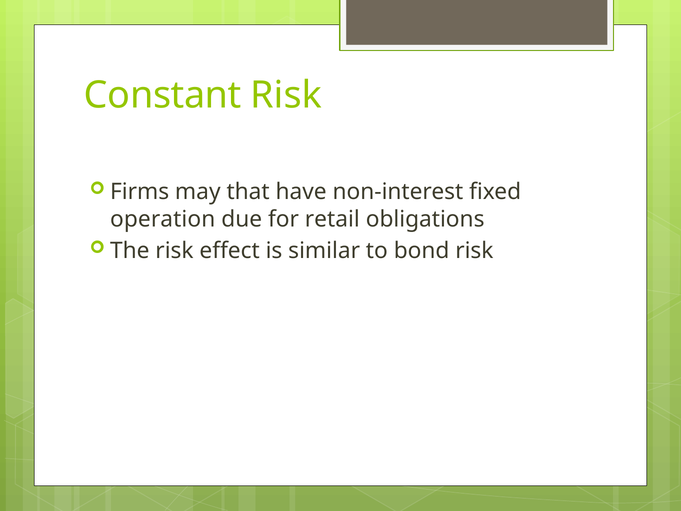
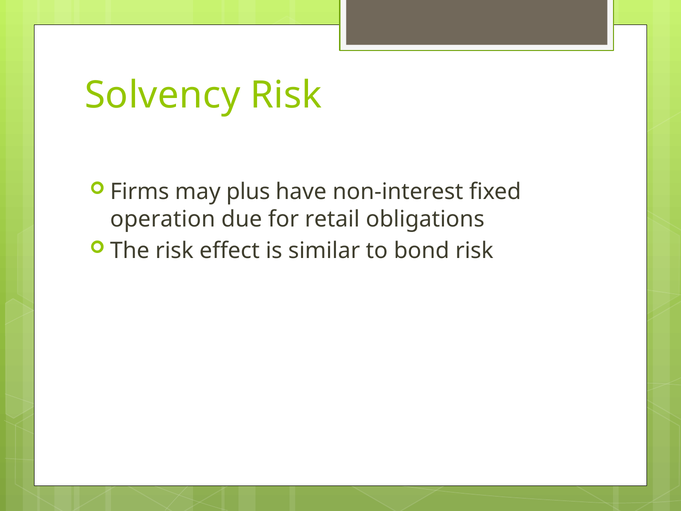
Constant: Constant -> Solvency (162, 95)
that: that -> plus (248, 192)
